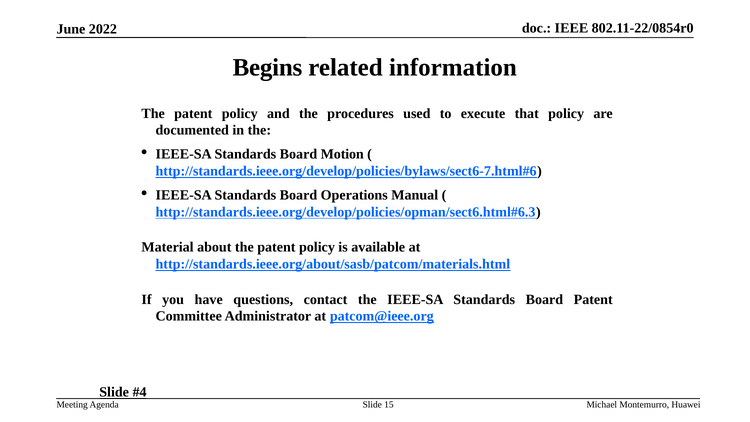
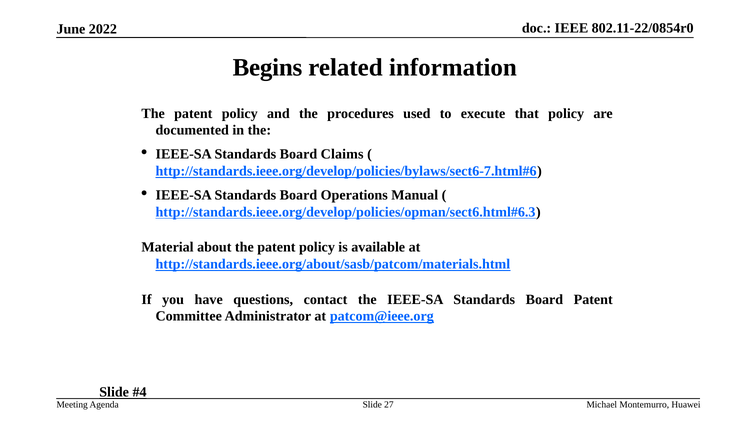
Motion: Motion -> Claims (342, 154)
15: 15 -> 27 (389, 405)
